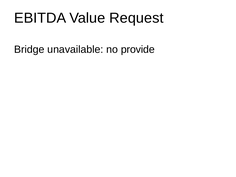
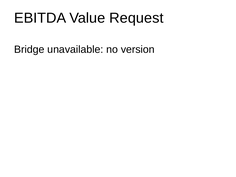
provide: provide -> version (138, 49)
